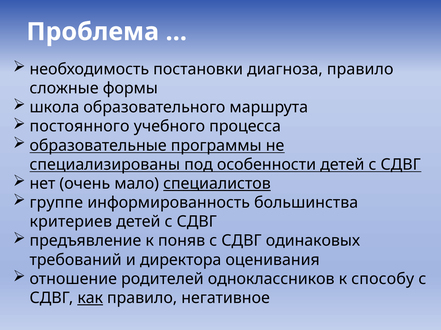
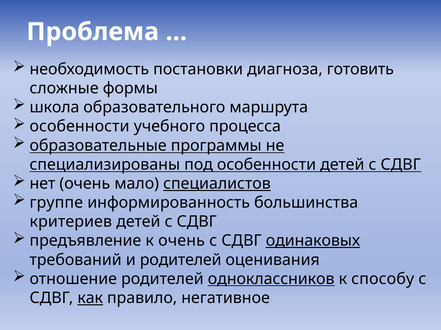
диагноза правило: правило -> готовить (360, 69)
постоянного: постоянного -> особенности (80, 127)
к поняв: поняв -> очень (182, 241)
одинаковых underline: none -> present (313, 241)
и директора: директора -> родителей (181, 260)
одноклассников underline: none -> present (271, 279)
